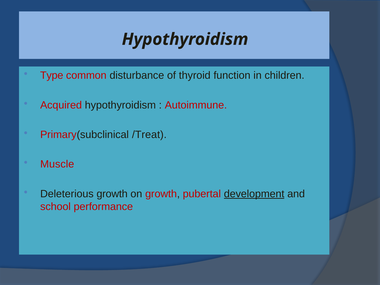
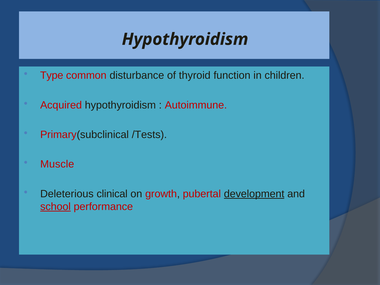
/Treat: /Treat -> /Tests (149, 135)
Deleterious growth: growth -> clinical (112, 194)
school underline: none -> present (55, 207)
